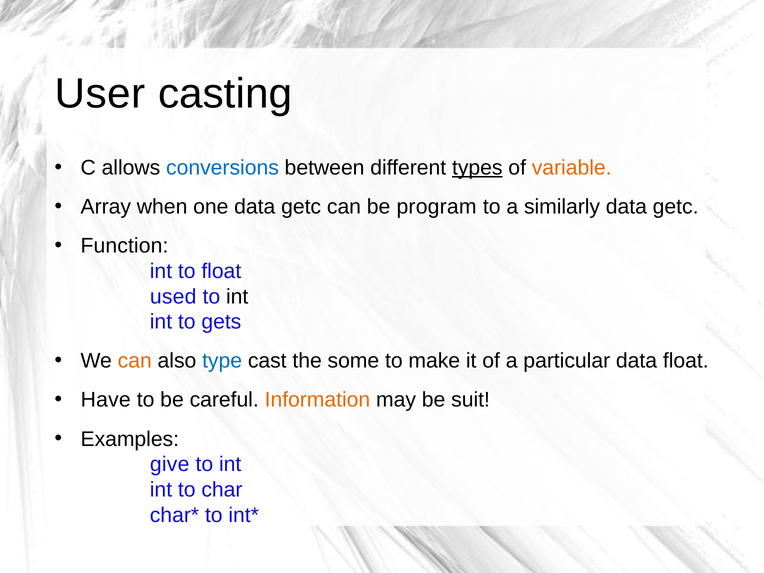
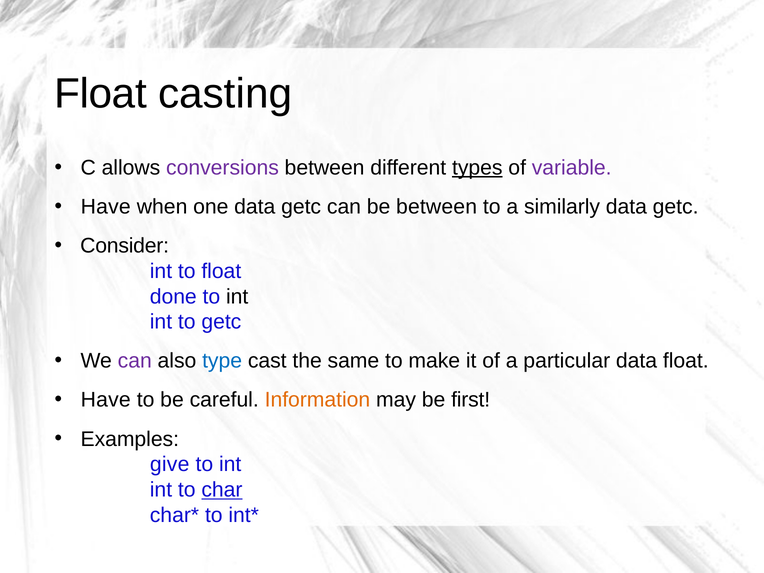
User: User -> Float (101, 94)
conversions colour: blue -> purple (222, 168)
variable colour: orange -> purple (572, 168)
Array: Array -> Have (106, 207)
be program: program -> between (437, 207)
Function: Function -> Consider (125, 246)
used: used -> done (173, 297)
to gets: gets -> getc (221, 322)
can colour: orange -> purple (135, 361)
some: some -> same (353, 361)
suit: suit -> first (471, 400)
char underline: none -> present (222, 490)
